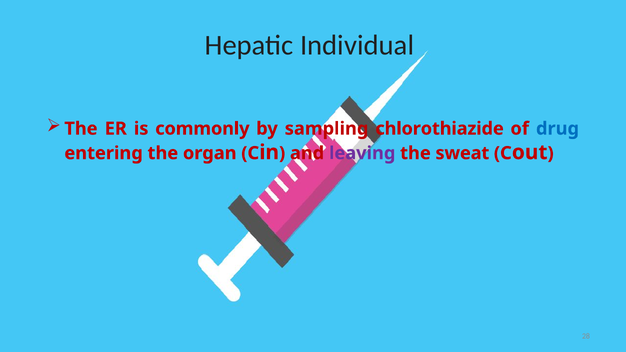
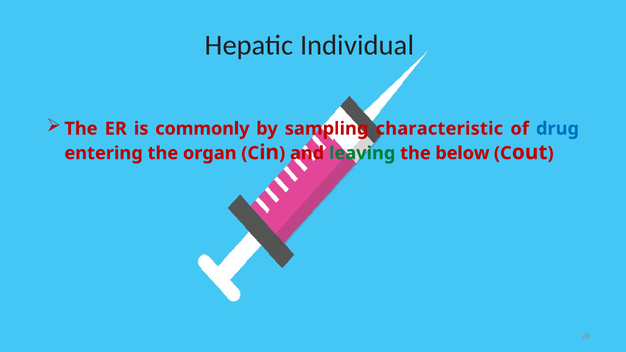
chlorothiazide: chlorothiazide -> characteristic (439, 129)
leaving colour: purple -> green (362, 153)
sweat: sweat -> below (462, 153)
